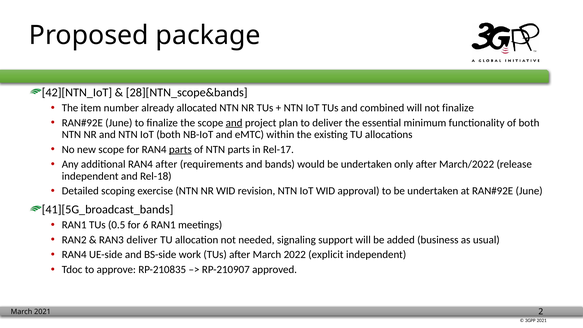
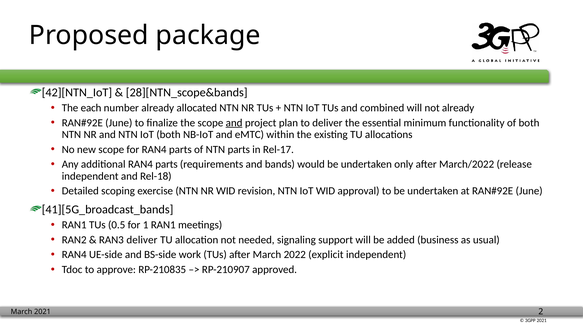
item: item -> each (91, 108)
not finalize: finalize -> already (458, 108)
parts underline: present -> none (180, 149)
additional RAN4 after: after -> parts (166, 164)
6: 6 -> 1 (146, 225)
